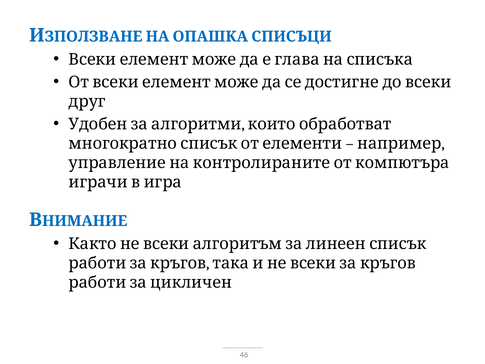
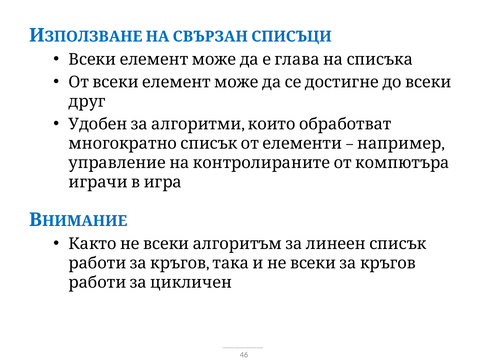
ОПАШКА: ОПАШКА -> СВЪРЗАН (210, 37)
